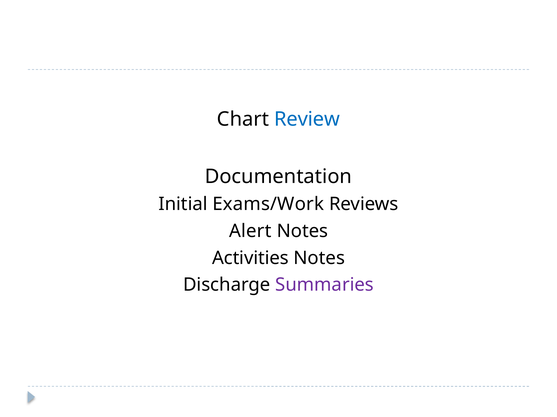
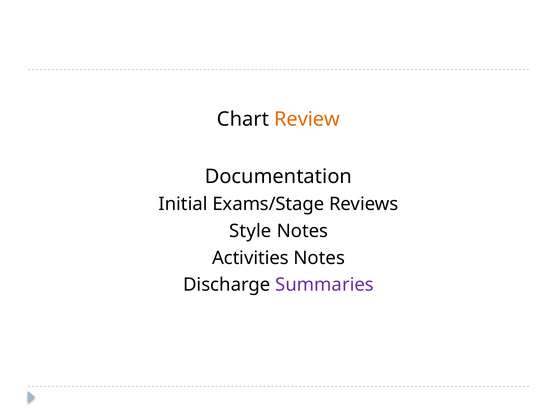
Review colour: blue -> orange (307, 119)
Exams/Work: Exams/Work -> Exams/Stage (268, 205)
Alert: Alert -> Style (250, 231)
